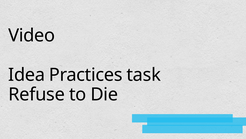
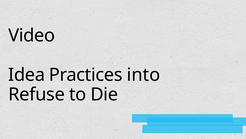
task: task -> into (144, 74)
